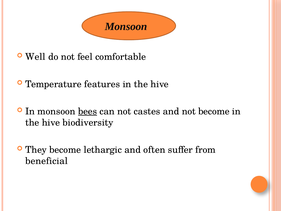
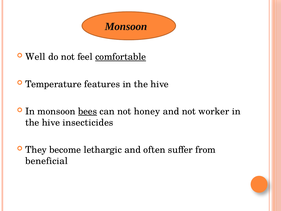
comfortable underline: none -> present (121, 57)
castes: castes -> honey (147, 111)
not become: become -> worker (214, 111)
biodiversity: biodiversity -> insecticides (88, 122)
